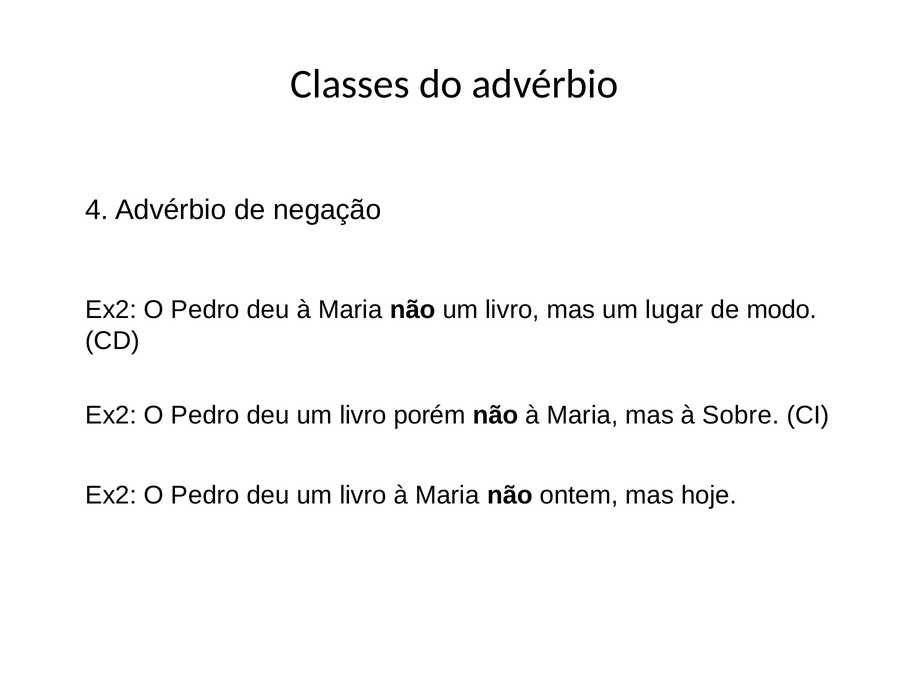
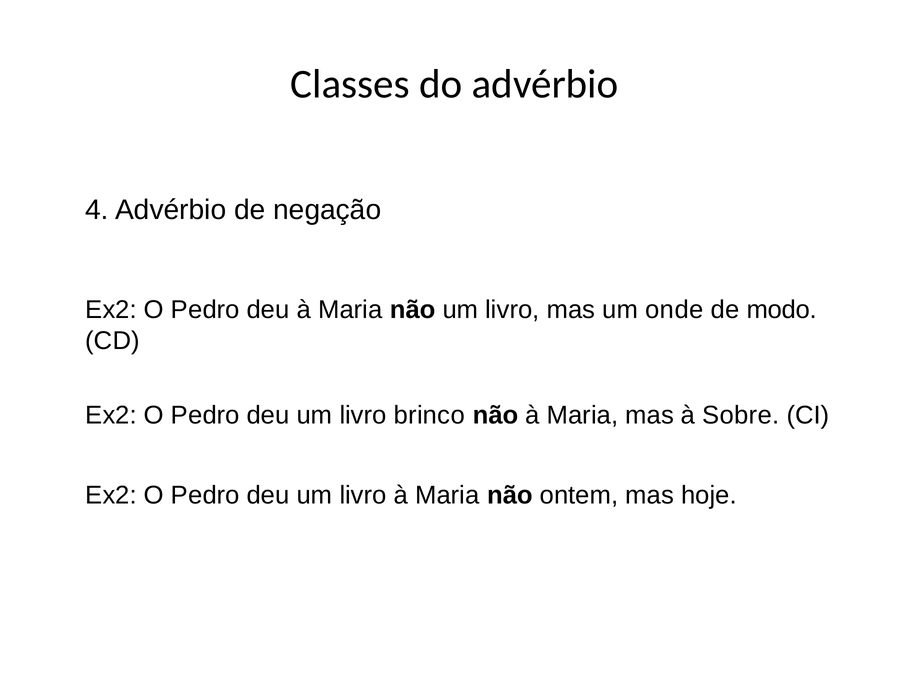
lugar: lugar -> onde (674, 310)
porém: porém -> brinco (429, 415)
